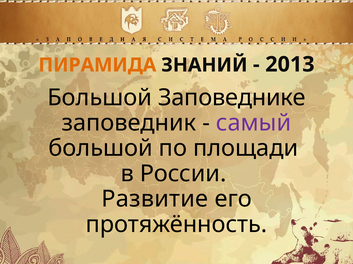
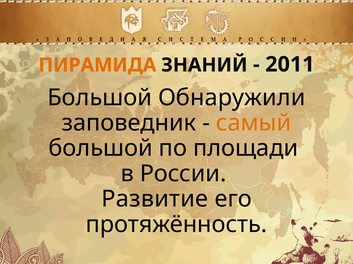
2013: 2013 -> 2011 (290, 65)
Заповеднике: Заповеднике -> Обнаружили (232, 98)
самый colour: purple -> orange (254, 123)
